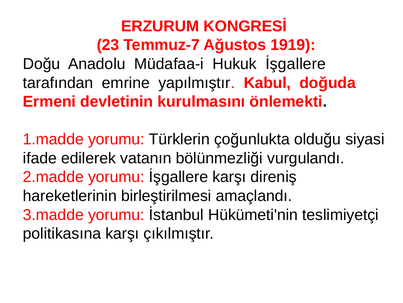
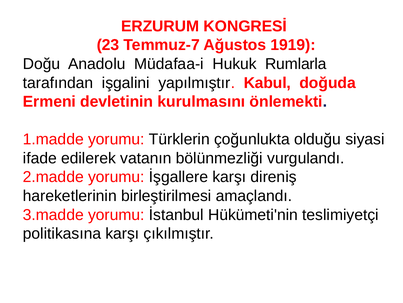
Hukuk İşgallere: İşgallere -> Rumlarla (296, 64)
emrine: emrine -> işgalini (126, 83)
